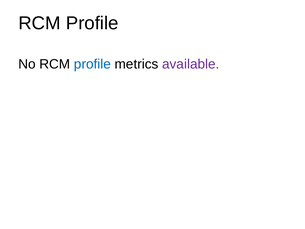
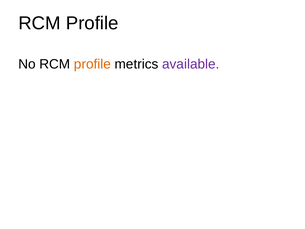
profile colour: blue -> orange (92, 64)
